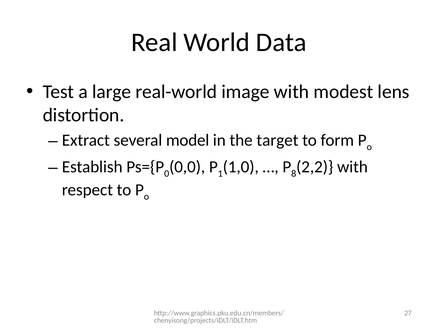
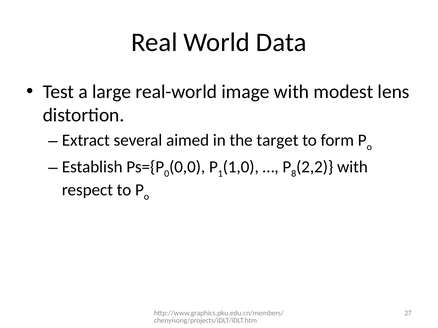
model: model -> aimed (188, 140)
